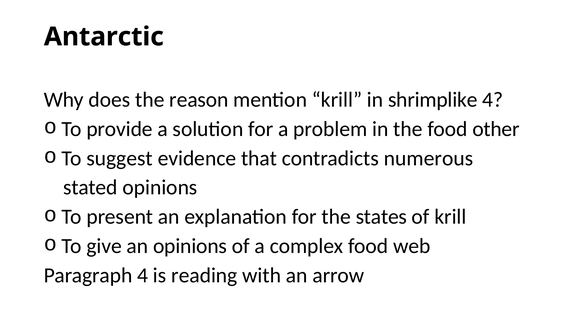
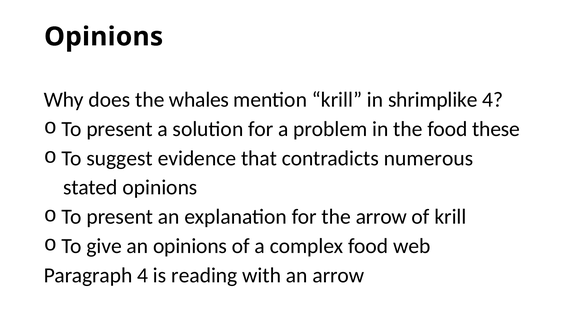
Antarctic: Antarctic -> Opinions (104, 37)
reason: reason -> whales (199, 100)
provide: provide -> present (120, 129)
other: other -> these (496, 129)
the states: states -> arrow (381, 217)
